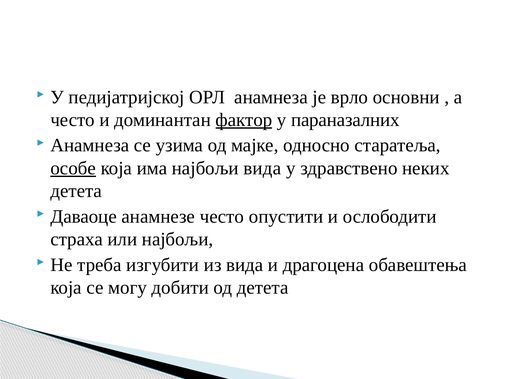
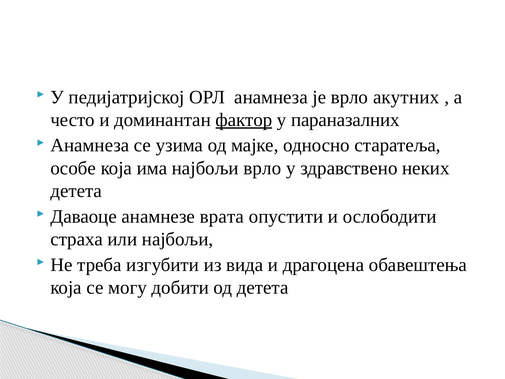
основни: основни -> акутних (406, 97)
особе underline: present -> none (73, 168)
најбољи вида: вида -> врло (262, 168)
анамнезе често: често -> врата (222, 216)
